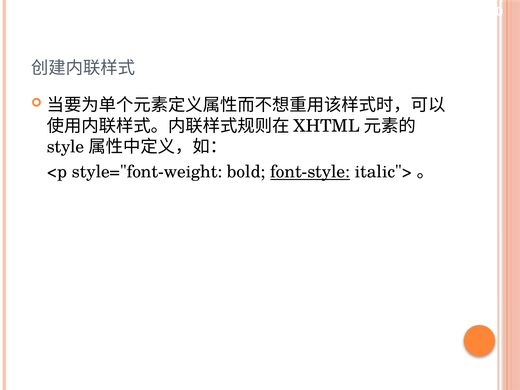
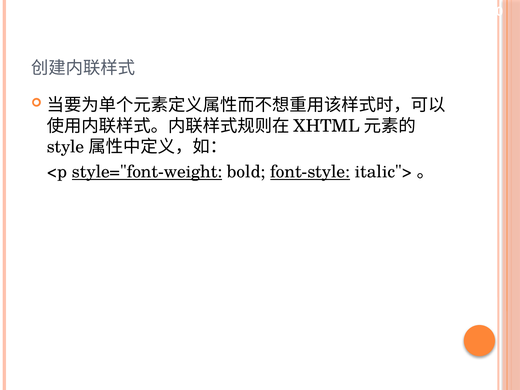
style="font-weight underline: none -> present (147, 172)
